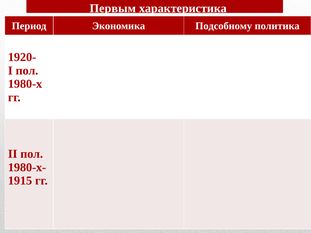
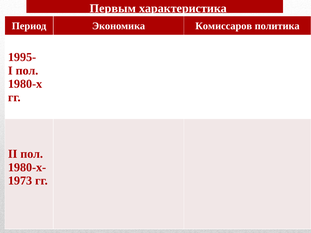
Подсобному: Подсобному -> Комиссаров (224, 26)
1920-: 1920- -> 1995- (22, 57)
1915: 1915 -> 1973 (20, 181)
